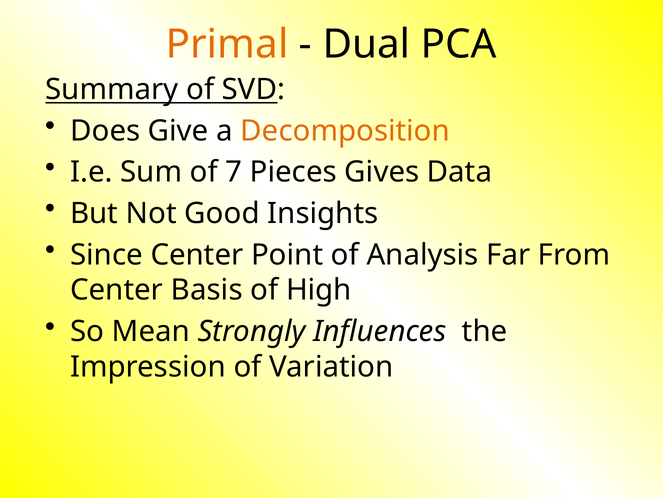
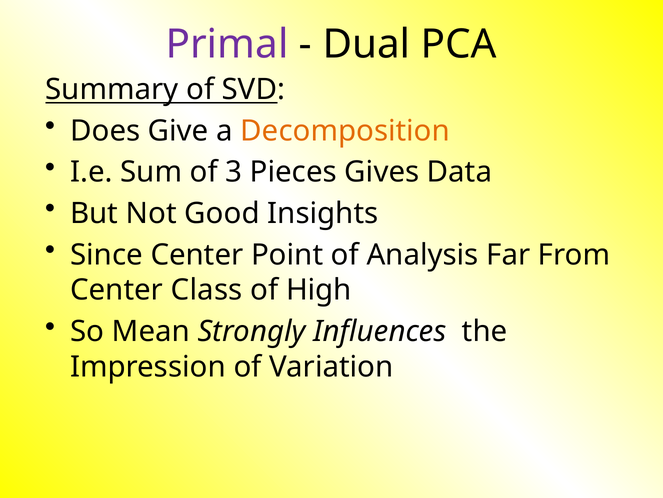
Primal colour: orange -> purple (227, 44)
7: 7 -> 3 (234, 172)
Basis: Basis -> Class (207, 290)
